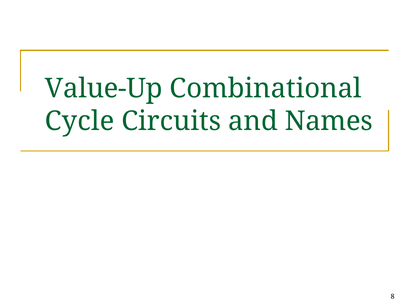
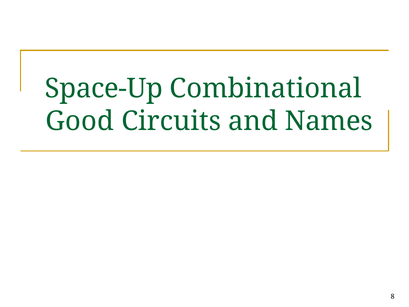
Value-Up: Value-Up -> Space-Up (104, 88)
Cycle: Cycle -> Good (80, 121)
